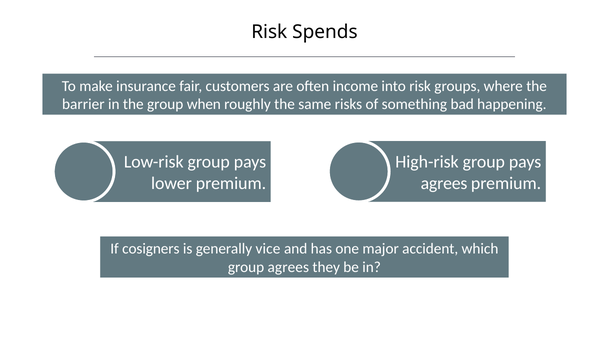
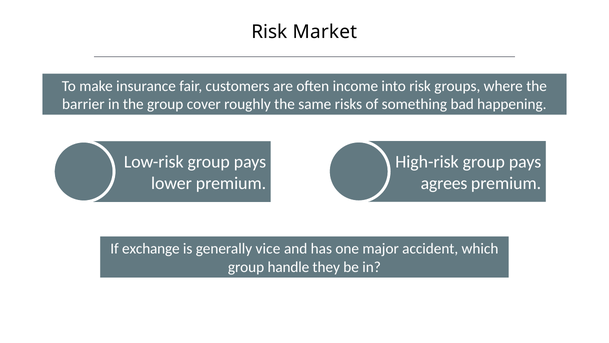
Spends: Spends -> Market (325, 32)
when: when -> cover (204, 104)
cosigners: cosigners -> exchange (151, 249)
group agrees: agrees -> handle (288, 267)
